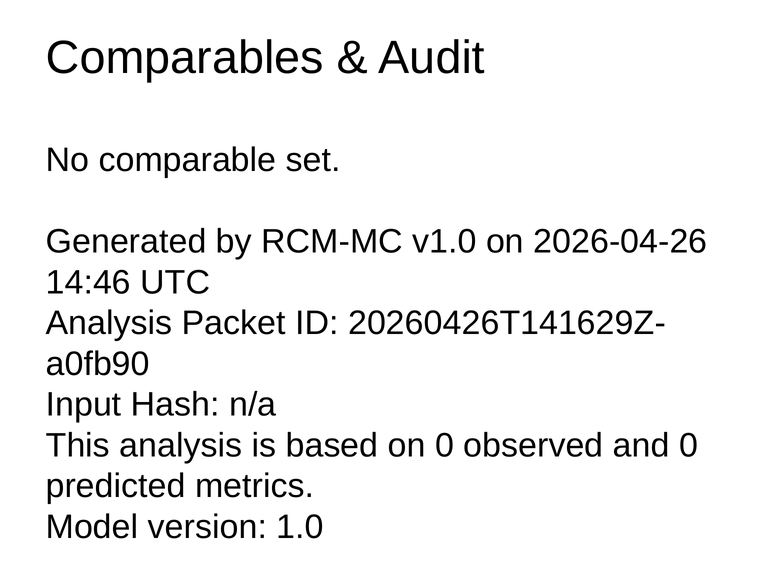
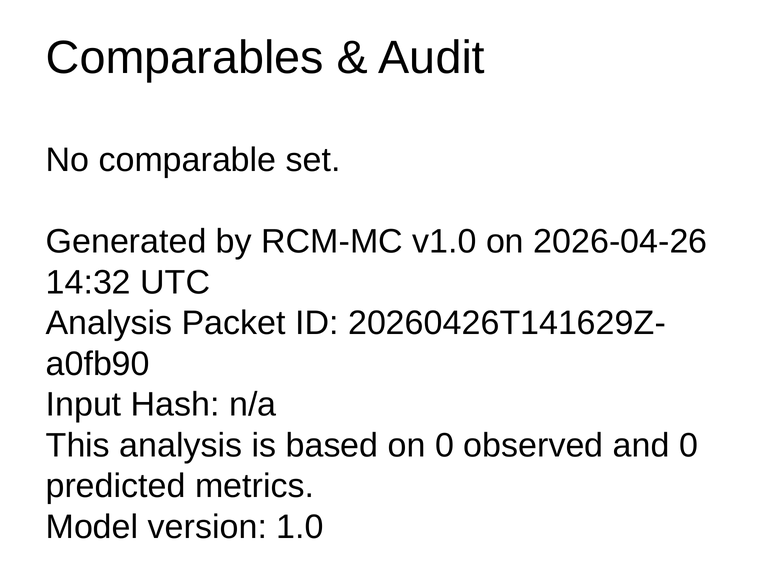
14:46: 14:46 -> 14:32 (88, 283)
